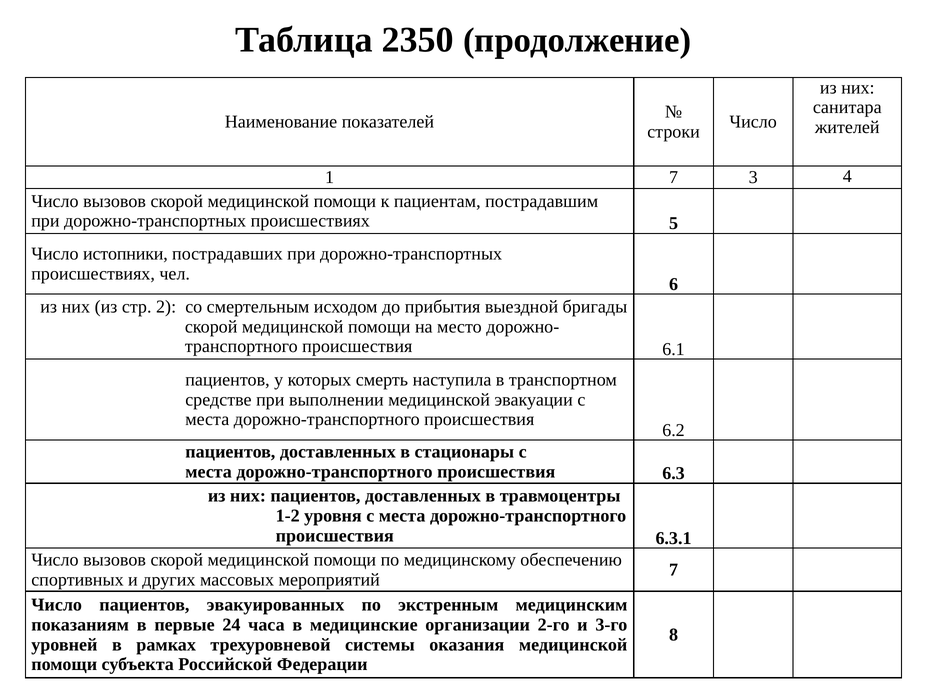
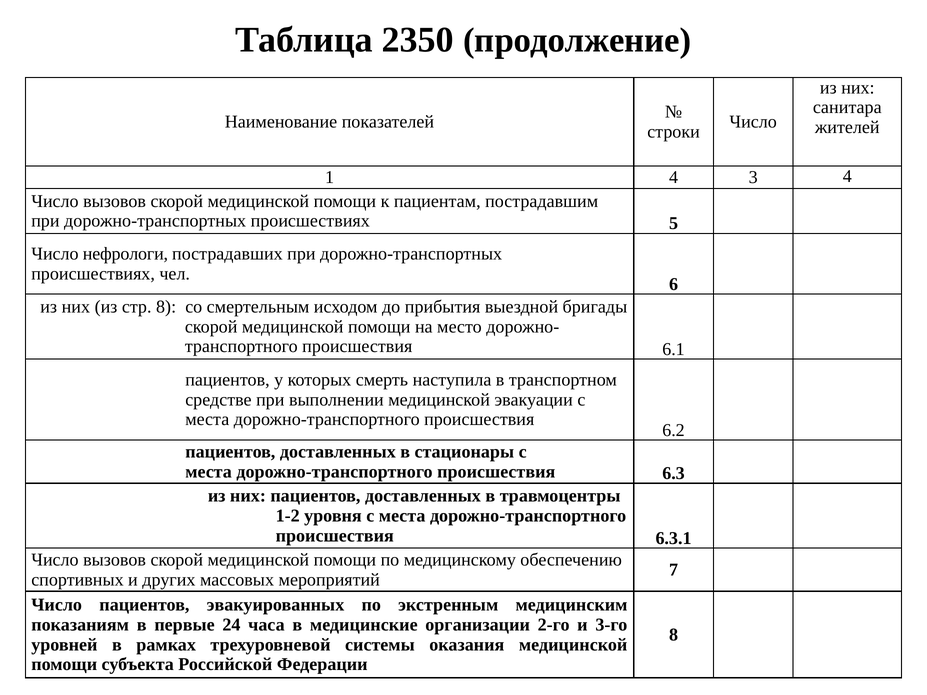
1 7: 7 -> 4 (674, 177)
истопники: истопники -> нефрологи (125, 254)
стр 2: 2 -> 8 (166, 307)
